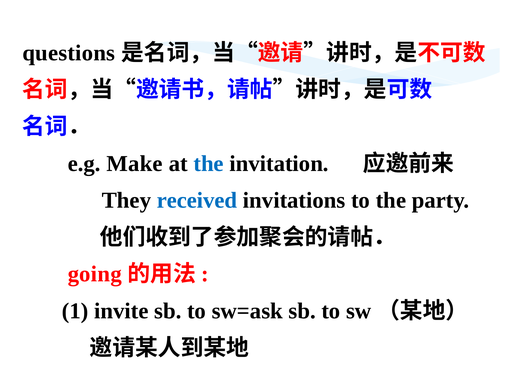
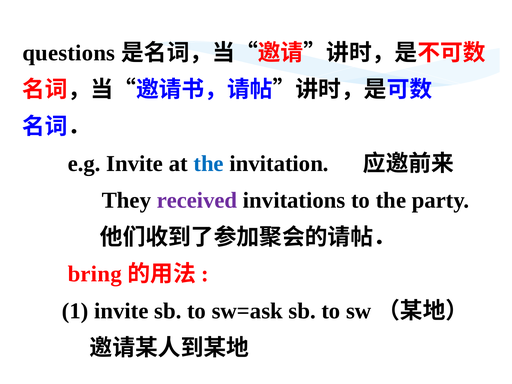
e.g Make: Make -> Invite (135, 164)
received colour: blue -> purple (197, 200)
going: going -> bring (95, 274)
